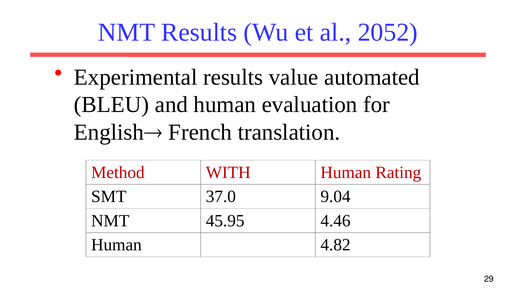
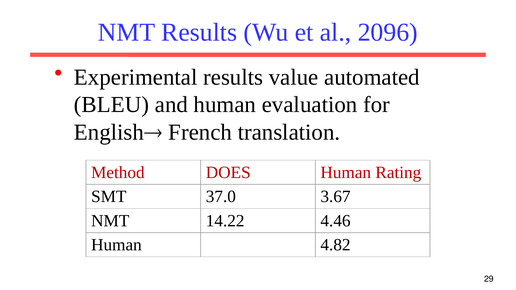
2052: 2052 -> 2096 (388, 32)
WITH: WITH -> DOES (228, 173)
9.04: 9.04 -> 3.67 (336, 197)
45.95: 45.95 -> 14.22 (225, 221)
